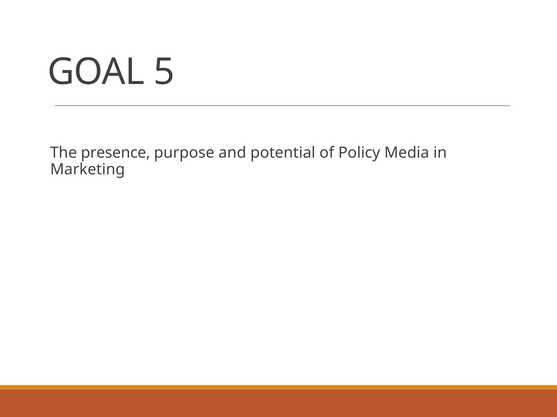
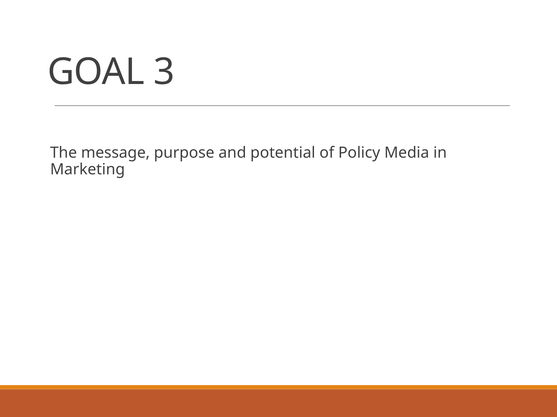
5: 5 -> 3 (164, 72)
presence: presence -> message (115, 153)
